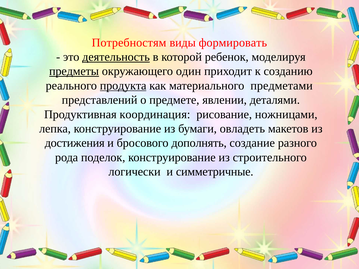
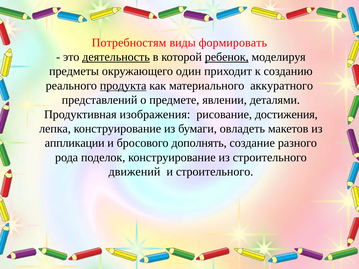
ребенок underline: none -> present (227, 57)
предметы underline: present -> none (74, 71)
предметами: предметами -> аккуратного (282, 86)
координация: координация -> изображения (155, 114)
ножницами: ножницами -> достижения (286, 114)
достижения: достижения -> аппликации (75, 143)
логически: логически -> движений (134, 172)
и симметричные: симметричные -> строительного (215, 172)
